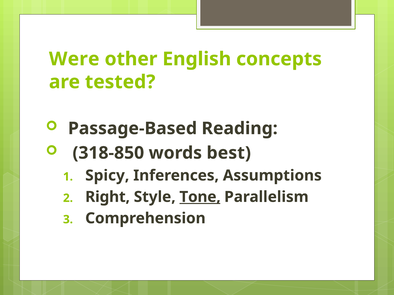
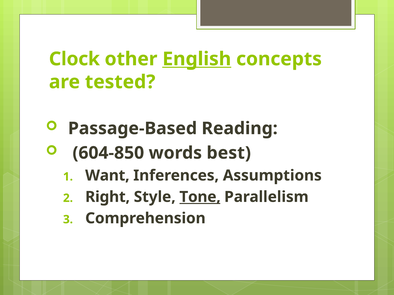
Were: Were -> Clock (74, 59)
English underline: none -> present (197, 59)
318-850: 318-850 -> 604-850 (108, 153)
Spicy: Spicy -> Want (107, 176)
